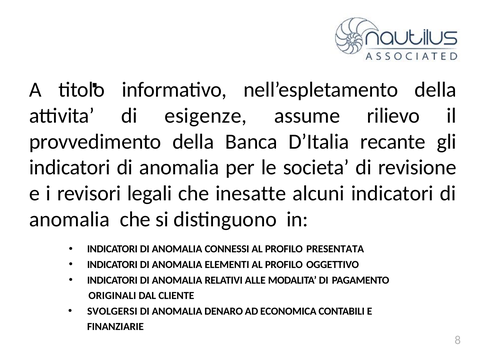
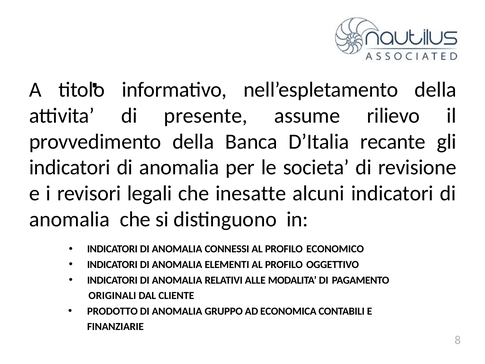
esigenze: esigenze -> presente (206, 116)
PRESENTATA: PRESENTATA -> ECONOMICO (335, 249)
SVOLGERSI: SVOLGERSI -> PRODOTTO (112, 311)
DENARO: DENARO -> GRUPPO (224, 311)
